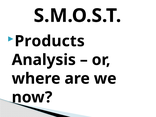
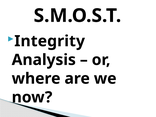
Products: Products -> Integrity (50, 41)
